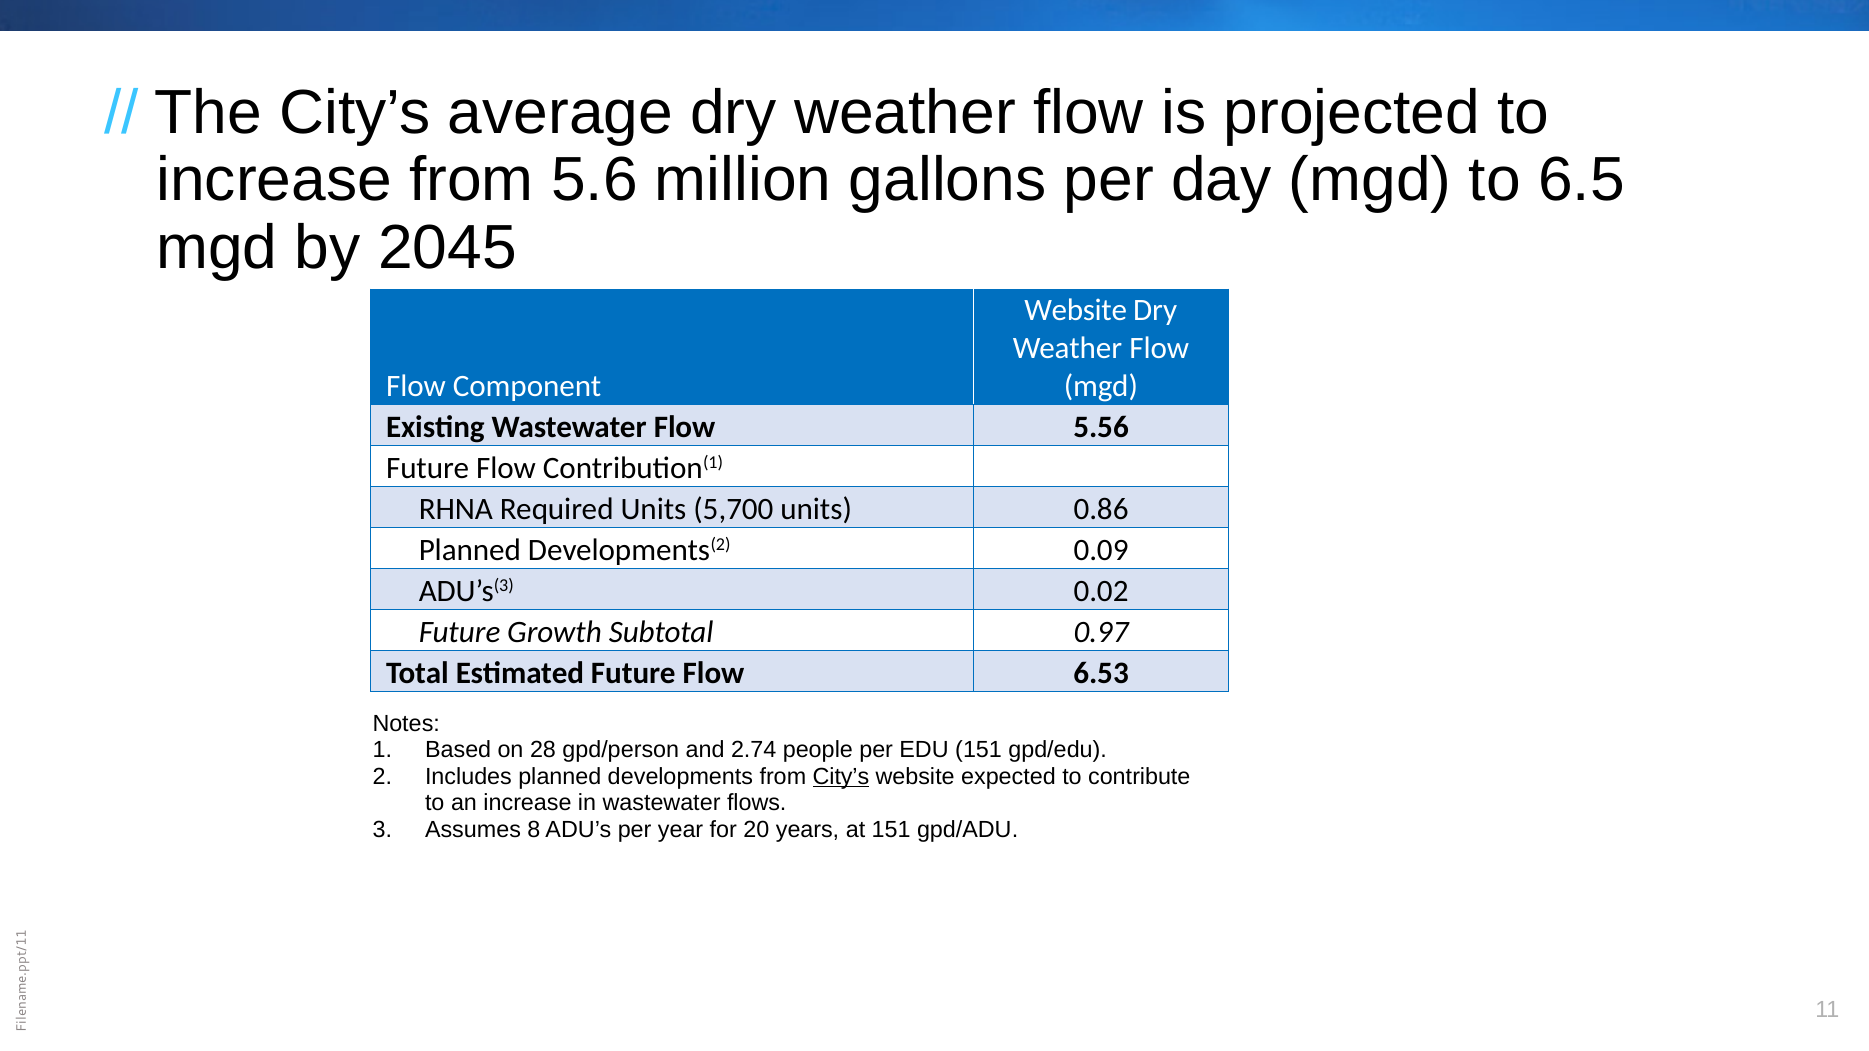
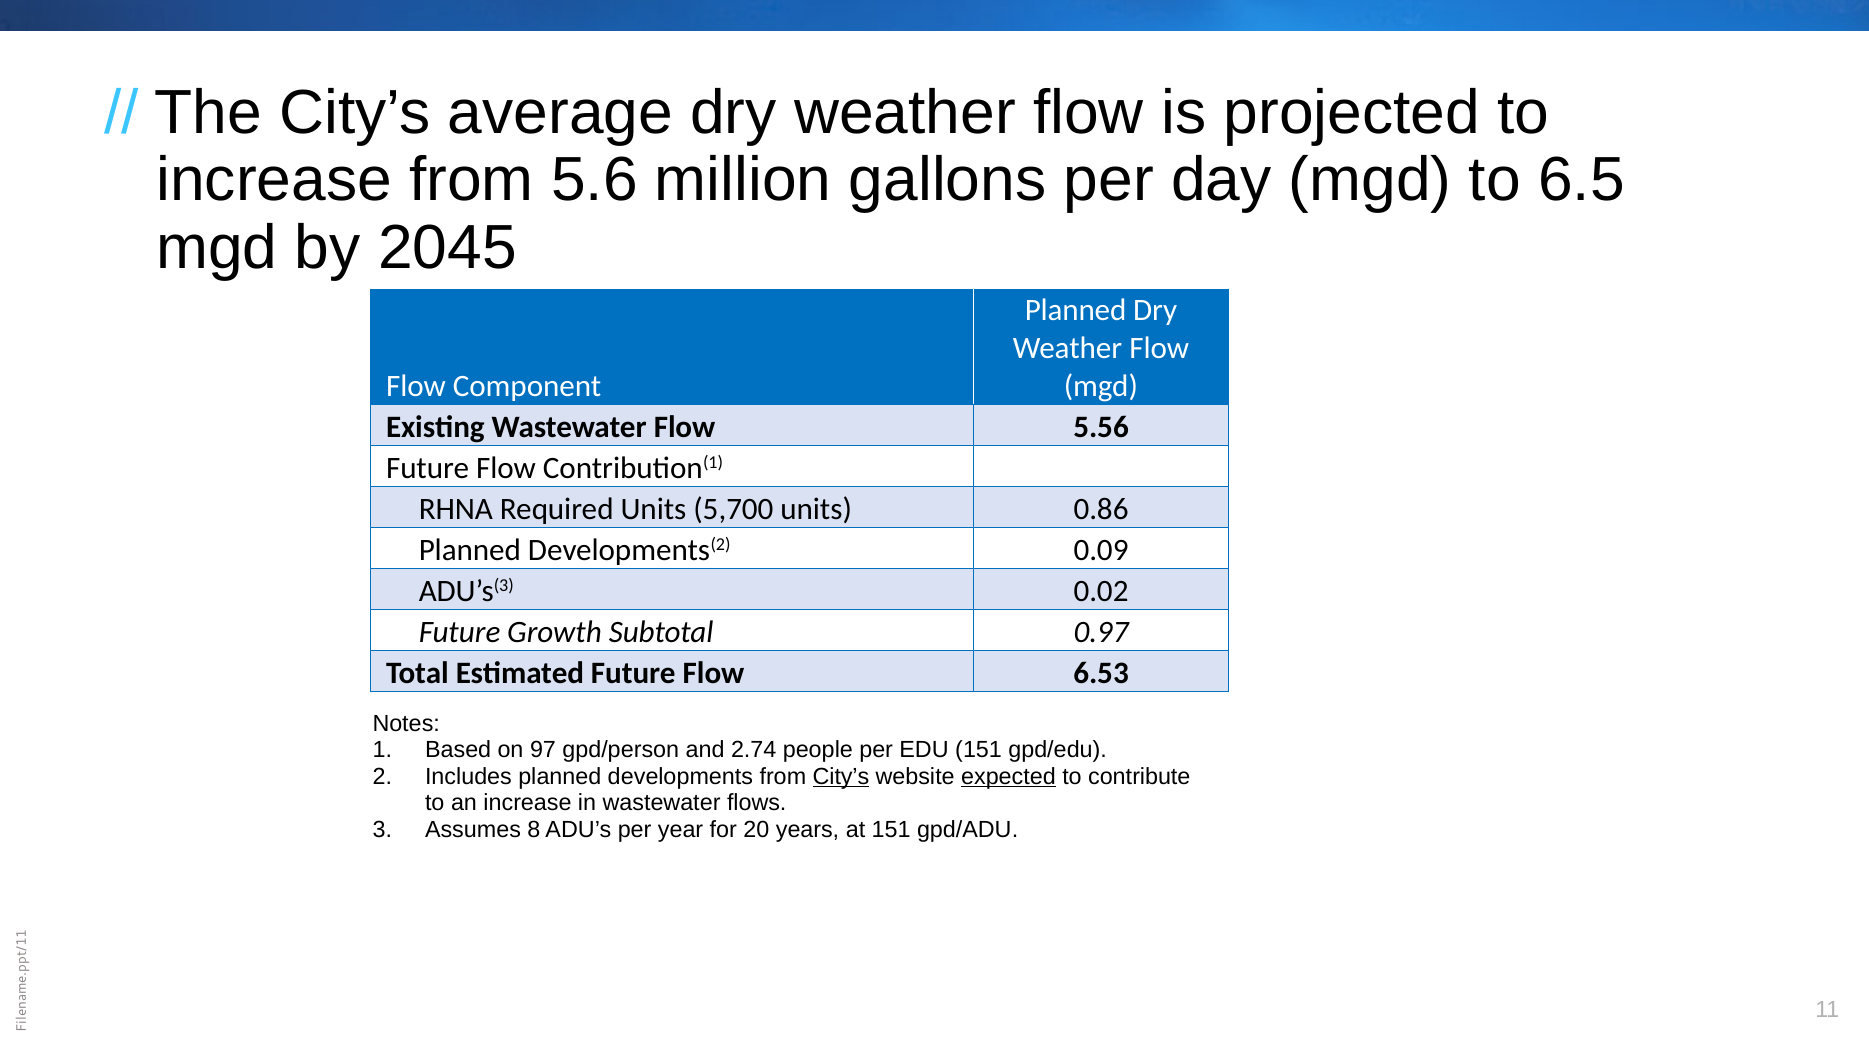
Website: Website -> Planned (1076, 310)
28: 28 -> 97 (543, 750)
expected underline: none -> present (1008, 777)
